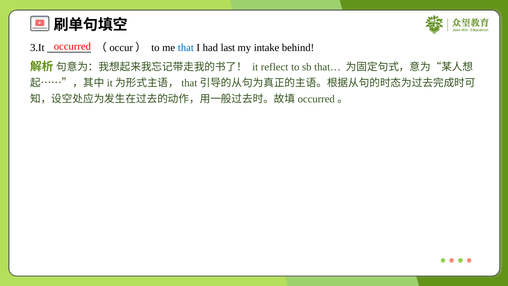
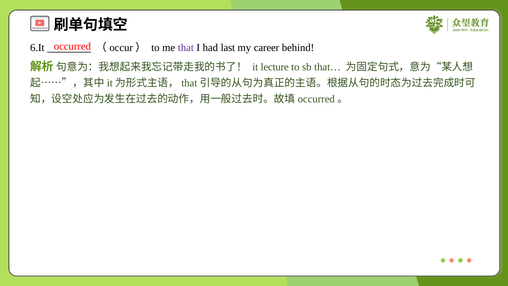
3.It: 3.It -> 6.It (37, 48)
that colour: blue -> purple (186, 48)
intake: intake -> career (267, 48)
reflect: reflect -> lecture (275, 67)
